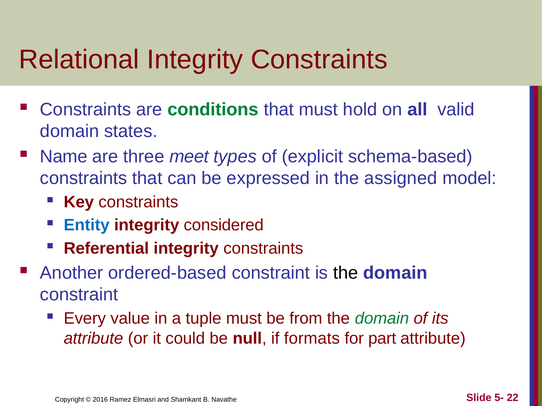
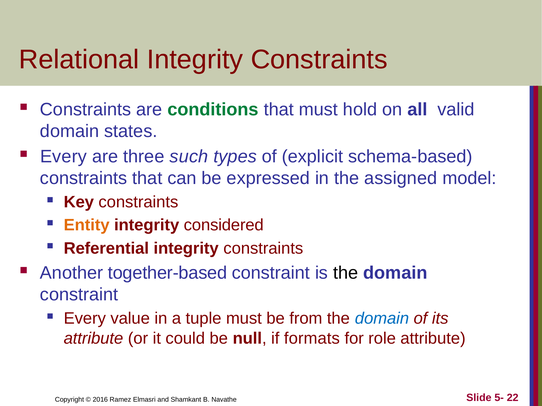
Name: Name -> Every (63, 157)
meet: meet -> such (189, 157)
Entity colour: blue -> orange (87, 225)
ordered-based: ordered-based -> together-based (168, 273)
domain colour: green -> blue (382, 319)
part: part -> role (382, 339)
